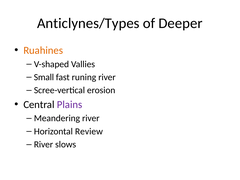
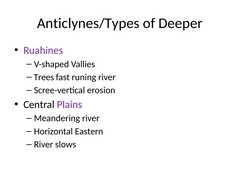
Ruahines colour: orange -> purple (43, 50)
Small: Small -> Trees (44, 77)
Review: Review -> Eastern (89, 131)
